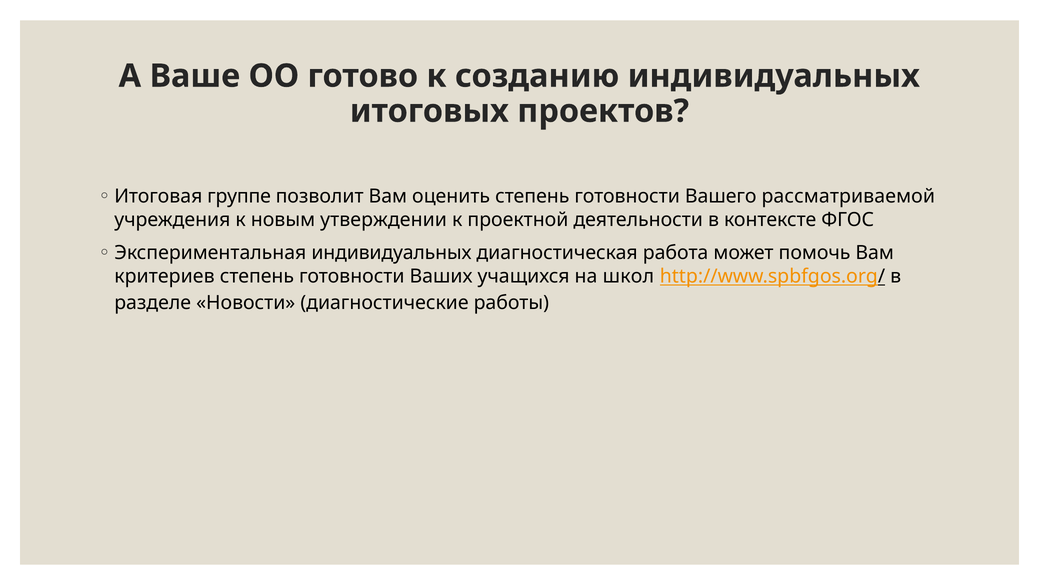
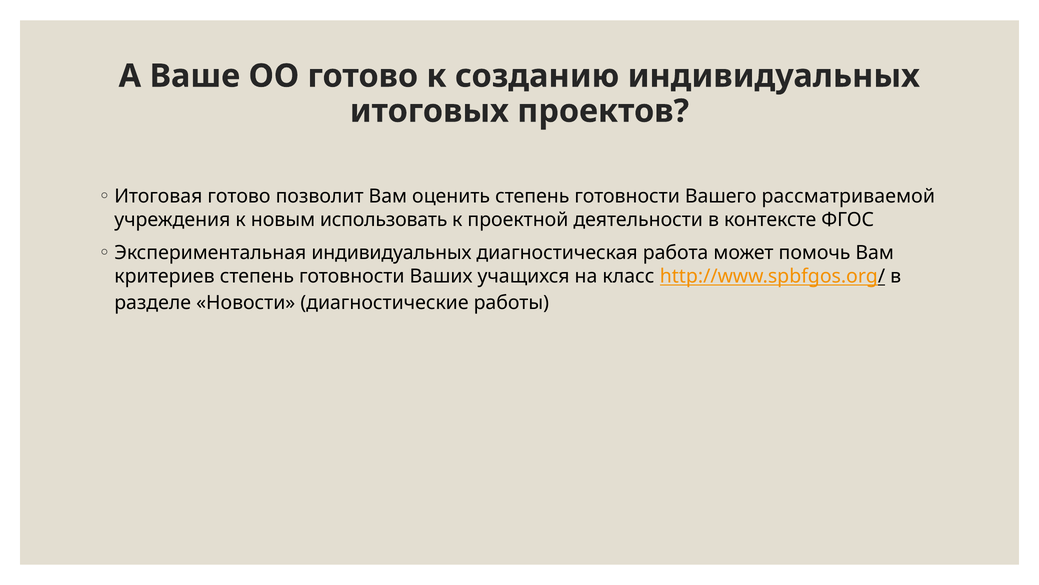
Итоговая группе: группе -> готово (239, 196)
утверждении: утверждении -> использовать (384, 220)
школ: школ -> класс (628, 276)
